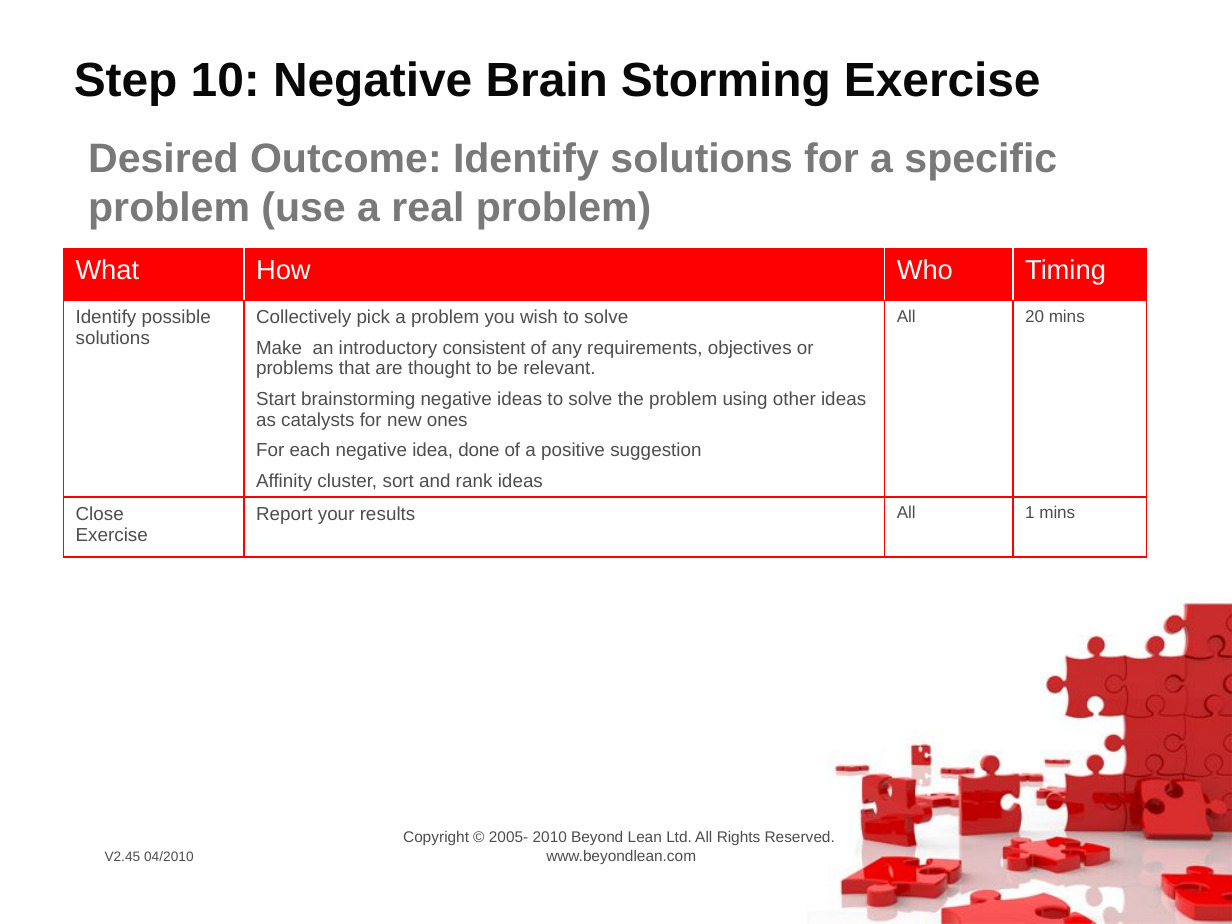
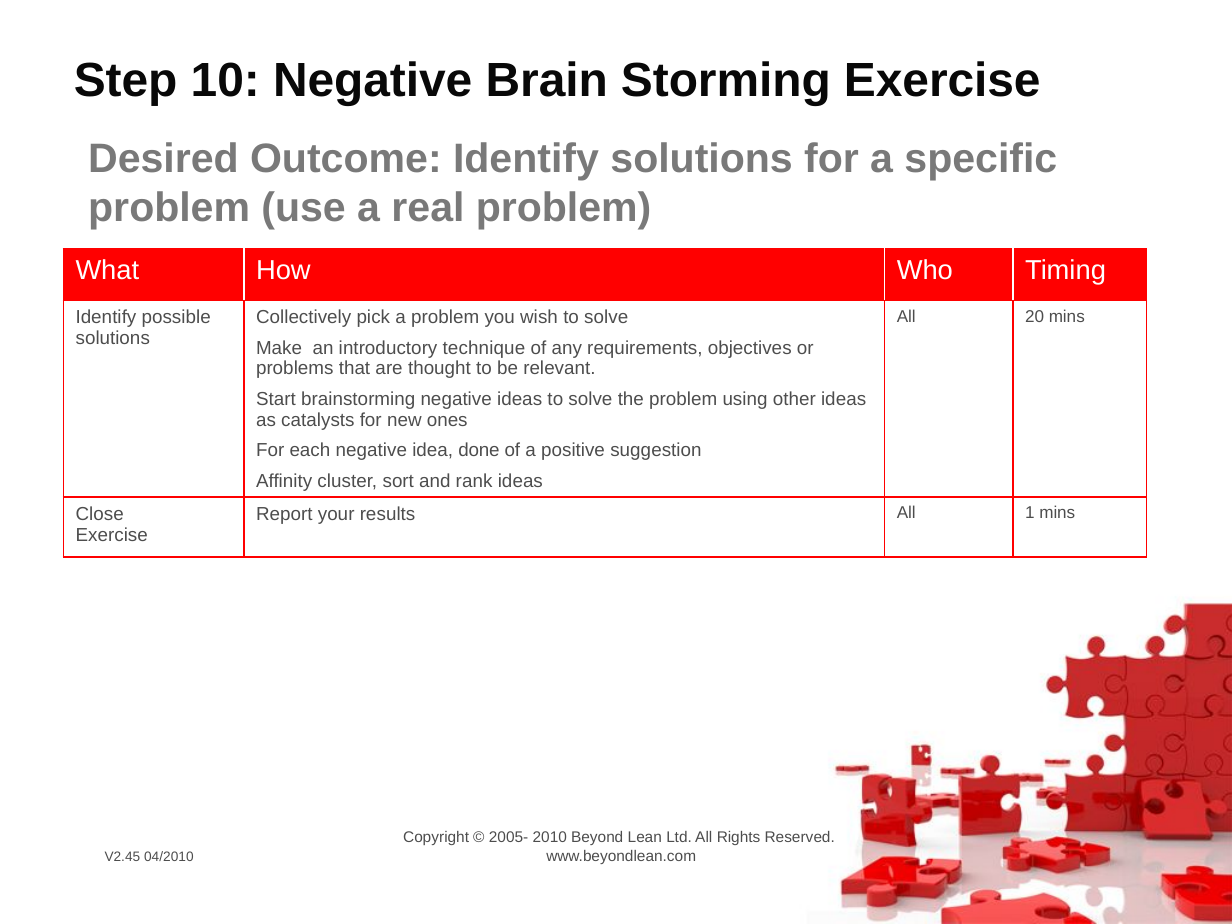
consistent: consistent -> technique (484, 348)
